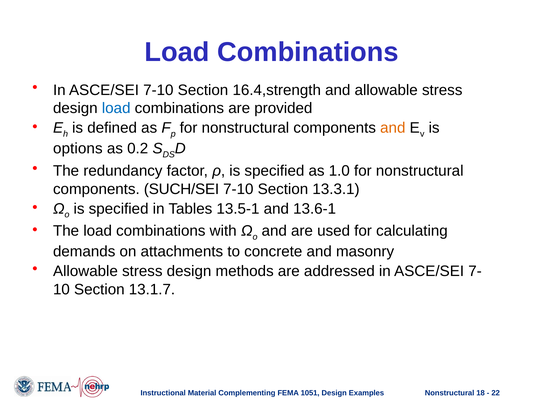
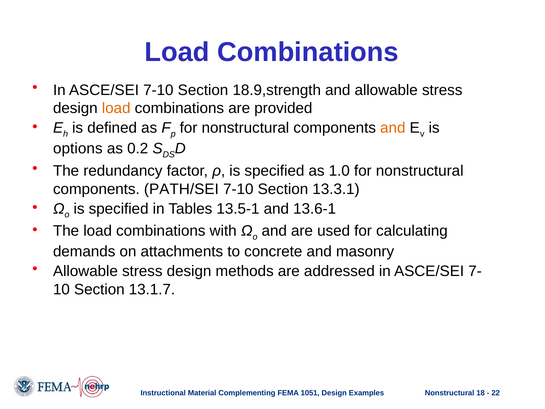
16.4,strength: 16.4,strength -> 18.9,strength (277, 90)
load colour: blue -> orange (116, 108)
SUCH/SEI: SUCH/SEI -> PATH/SEI (181, 189)
